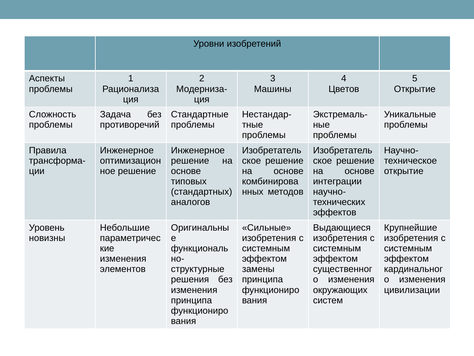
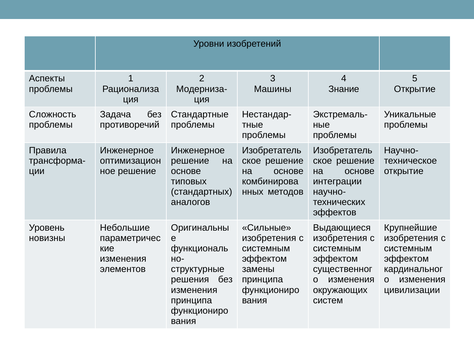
Цветов: Цветов -> Знание (344, 89)
